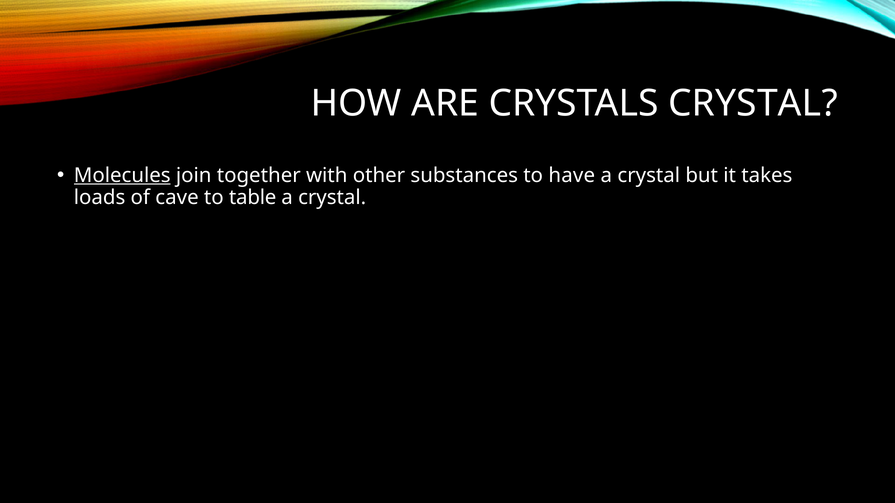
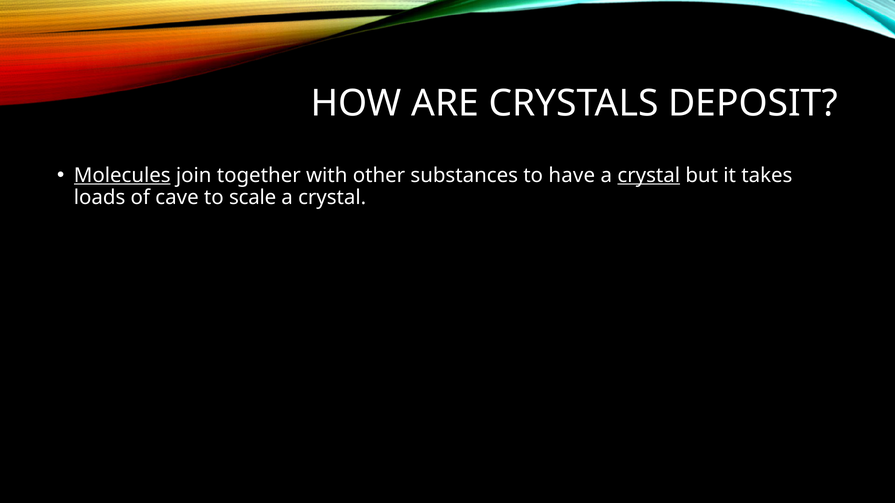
CRYSTALS CRYSTAL: CRYSTAL -> DEPOSIT (753, 103)
crystal underline: none -> present (649, 175)
table: table -> scale (253, 198)
